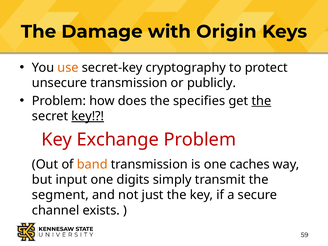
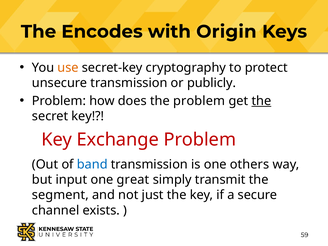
Damage: Damage -> Encodes (102, 32)
the specifies: specifies -> problem (199, 101)
key underline: present -> none (88, 116)
band colour: orange -> blue (92, 164)
caches: caches -> others (250, 164)
digits: digits -> great (133, 180)
